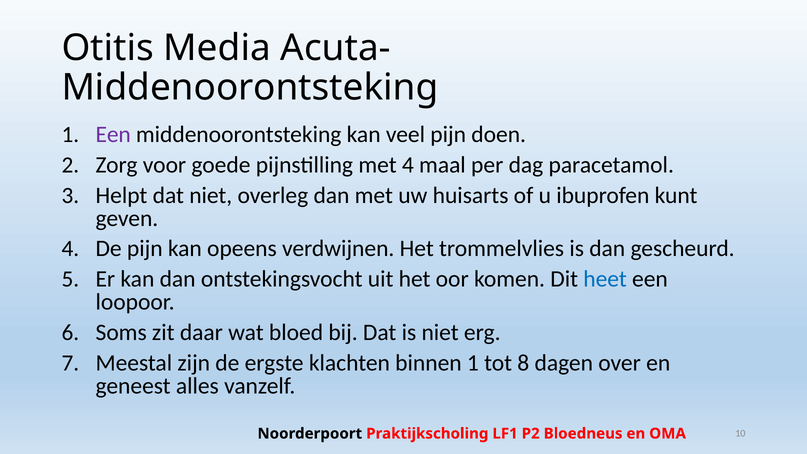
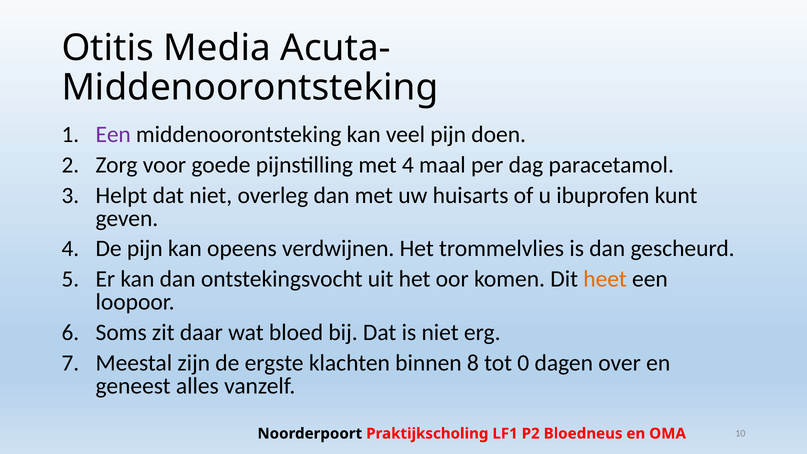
heet colour: blue -> orange (605, 279)
binnen 1: 1 -> 8 (473, 363)
8: 8 -> 0 (523, 363)
